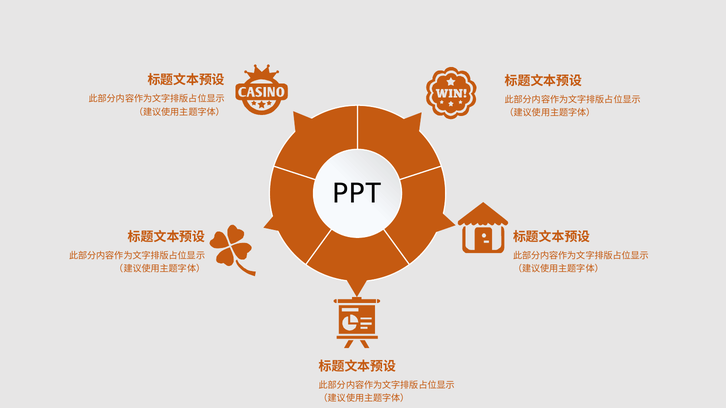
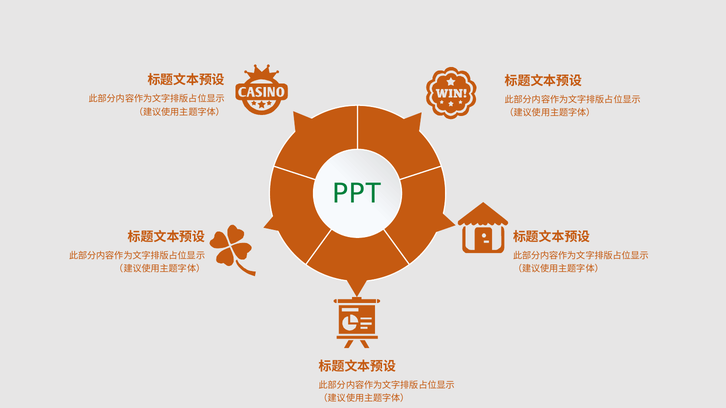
PPT colour: black -> green (357, 194)
